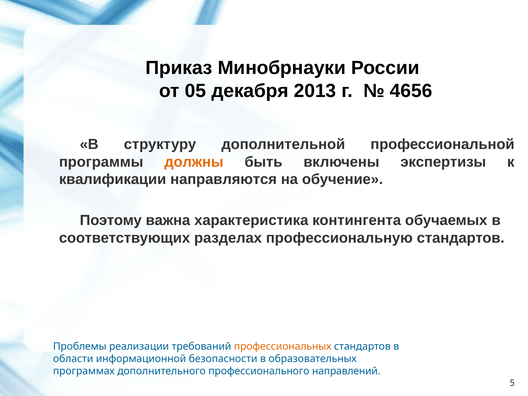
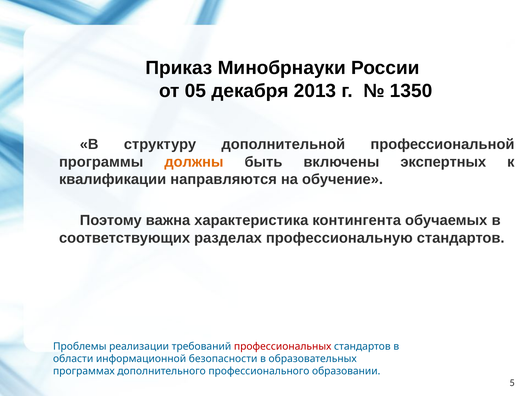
4656: 4656 -> 1350 (411, 91)
экспертизы: экспертизы -> экспертных (443, 162)
профессиональных colour: orange -> red (283, 346)
направлений: направлений -> образовании (346, 371)
